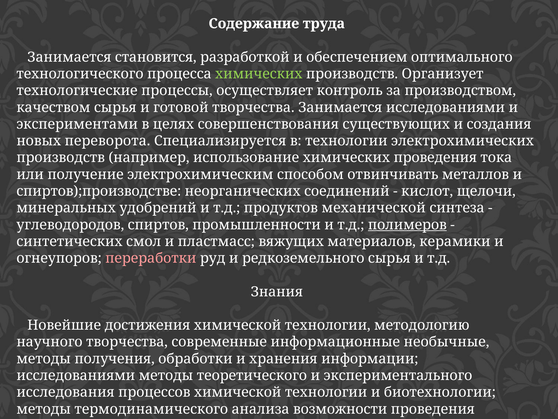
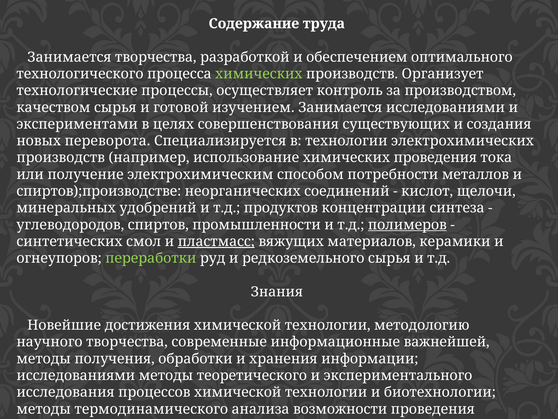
Занимается становится: становится -> творчества (156, 57)
готовой творчества: творчества -> изучением (253, 107)
отвинчивать: отвинчивать -> потребности (393, 174)
механической: механической -> концентрации (374, 208)
пластмасс underline: none -> present (216, 241)
переработки colour: pink -> light green (151, 258)
необычные: необычные -> важнейшей (447, 342)
